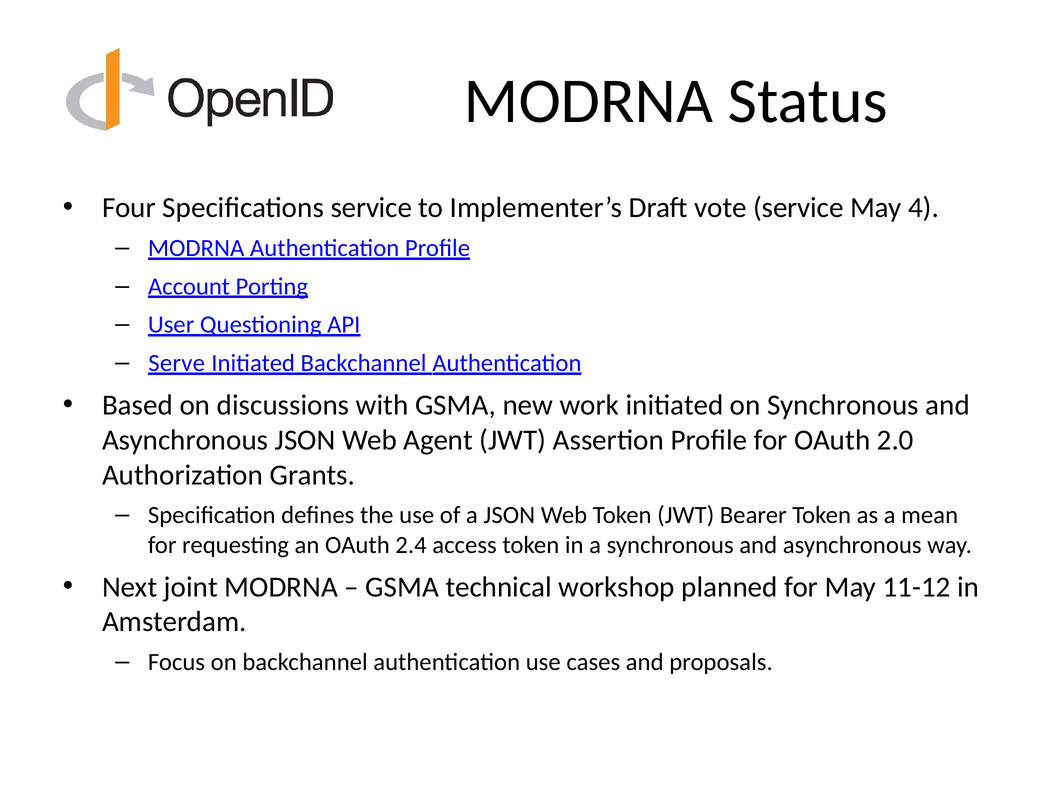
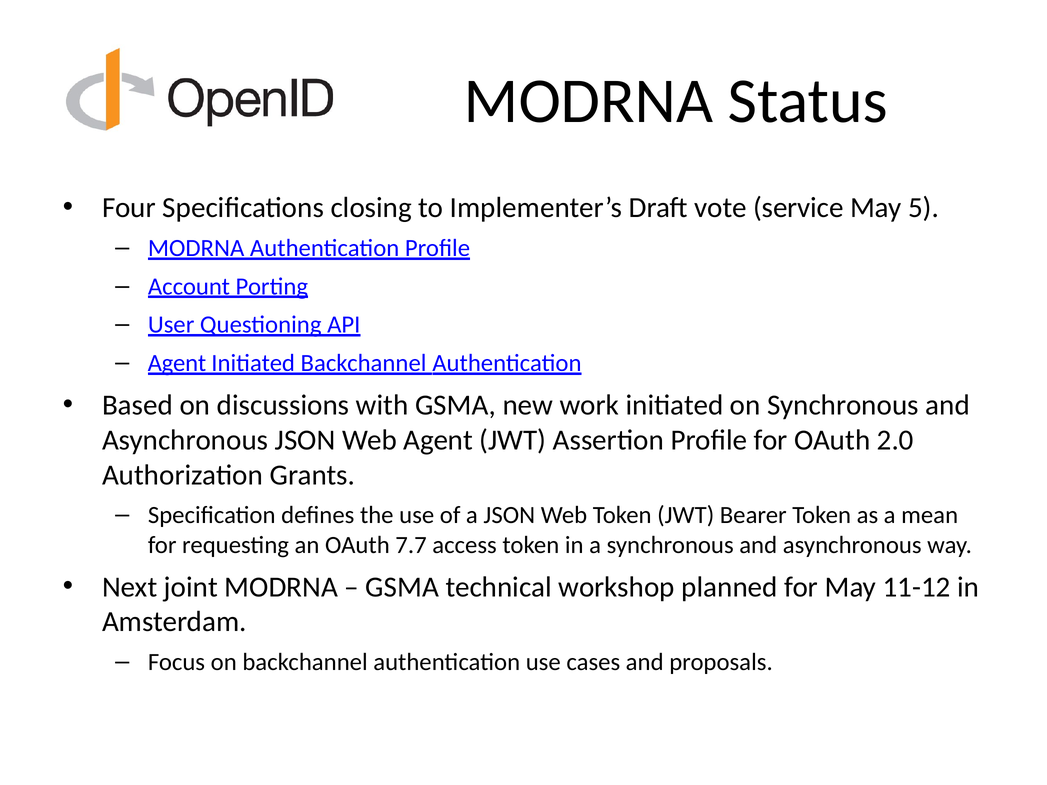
Specifications service: service -> closing (371, 208)
4: 4 -> 5 (924, 208)
Serve: Serve -> Agent (177, 363)
2.4: 2.4 -> 7.7 (411, 545)
